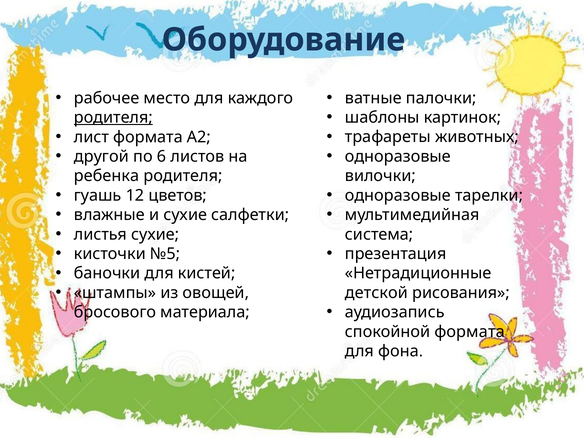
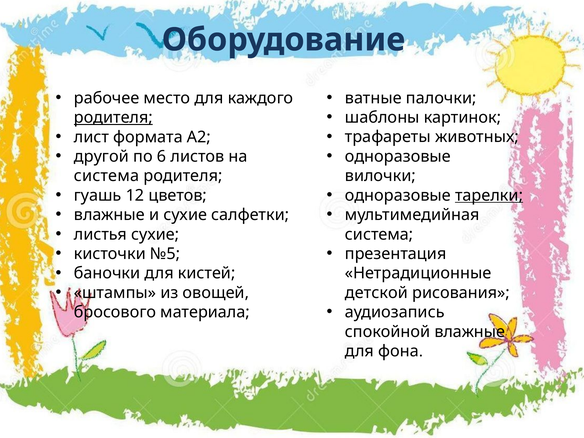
ребенка: ребенка -> система (107, 176)
тарелки underline: none -> present (489, 195)
спокойной формата: формата -> влажные (470, 332)
